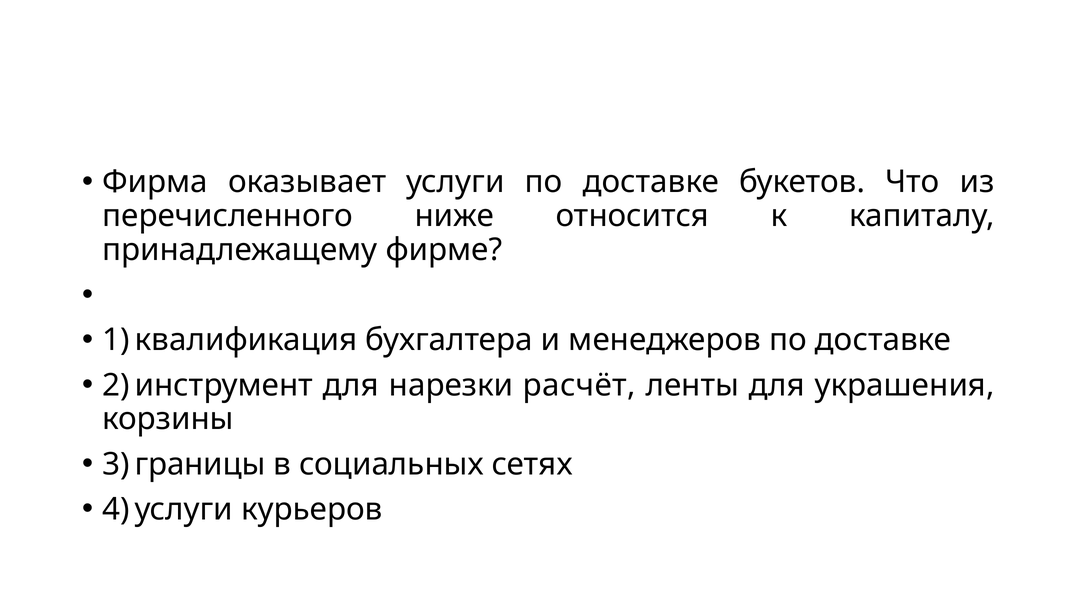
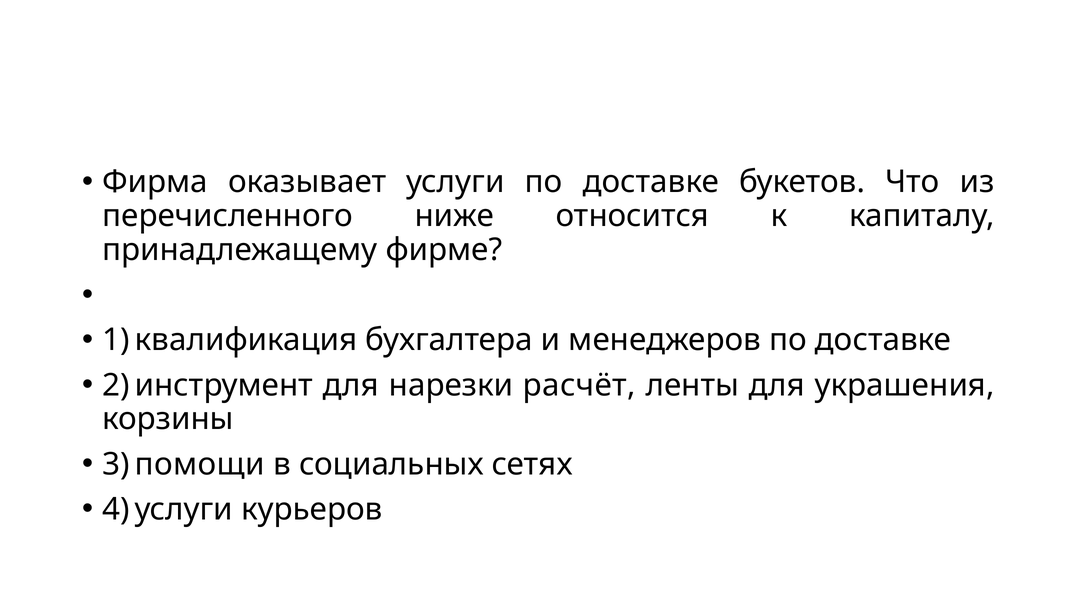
границы: границы -> помощи (200, 464)
